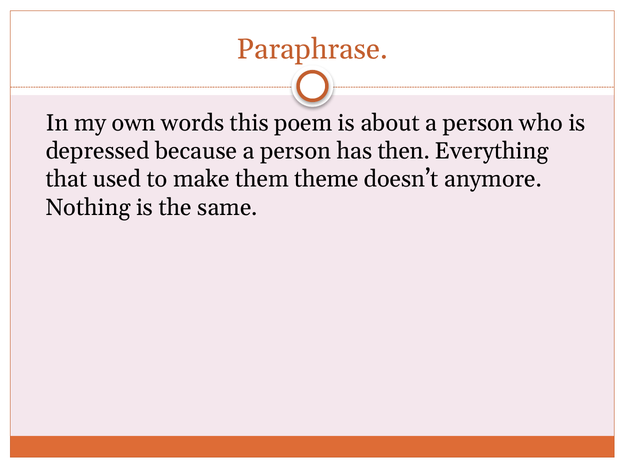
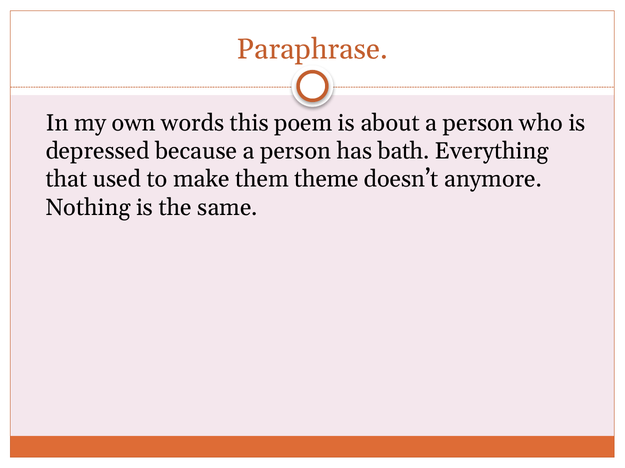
then: then -> bath (404, 151)
